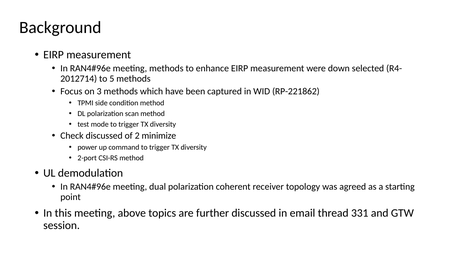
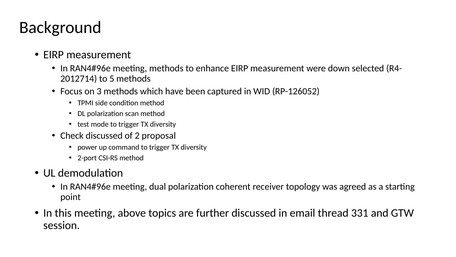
RP-221862: RP-221862 -> RP-126052 (296, 91)
minimize: minimize -> proposal (159, 136)
